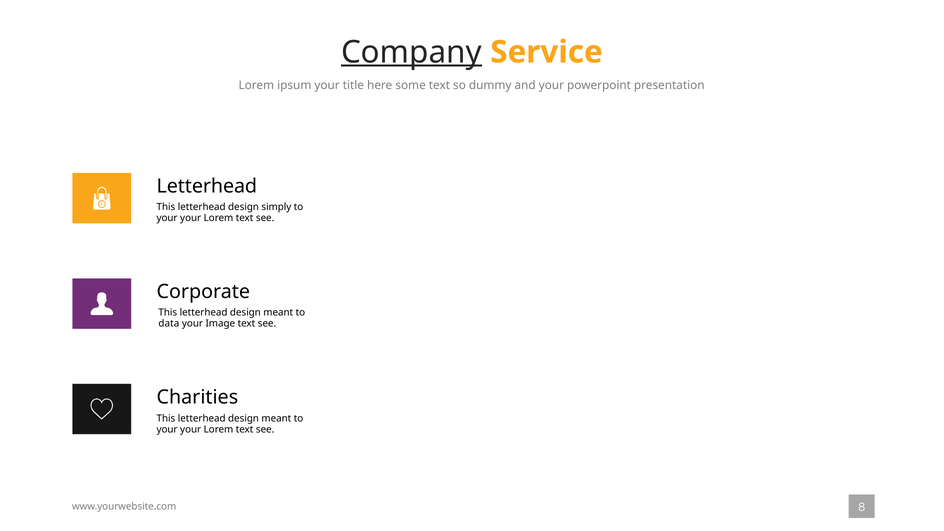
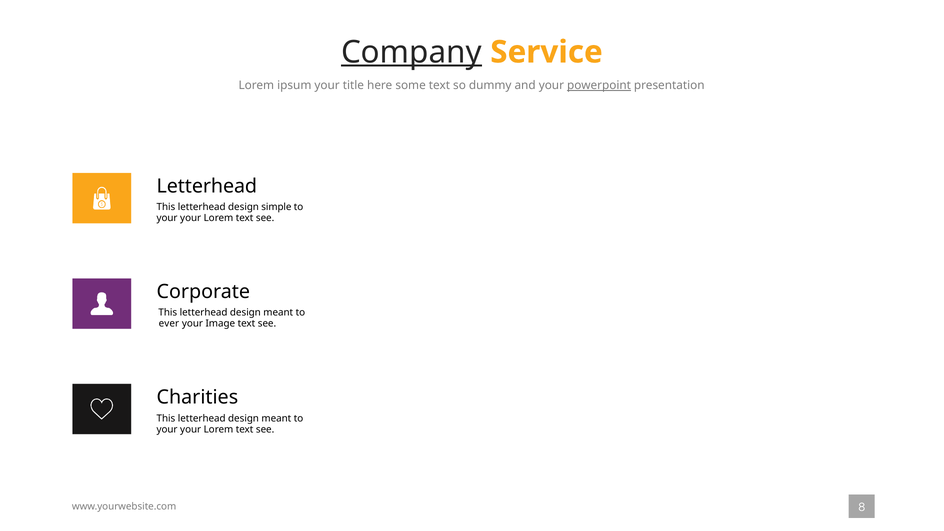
powerpoint underline: none -> present (599, 85)
simply: simply -> simple (276, 207)
data: data -> ever (169, 323)
